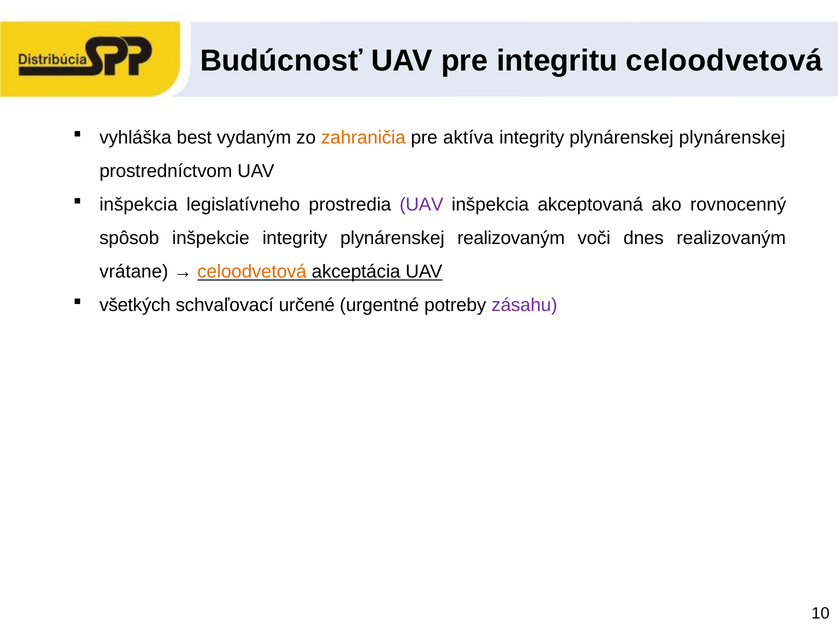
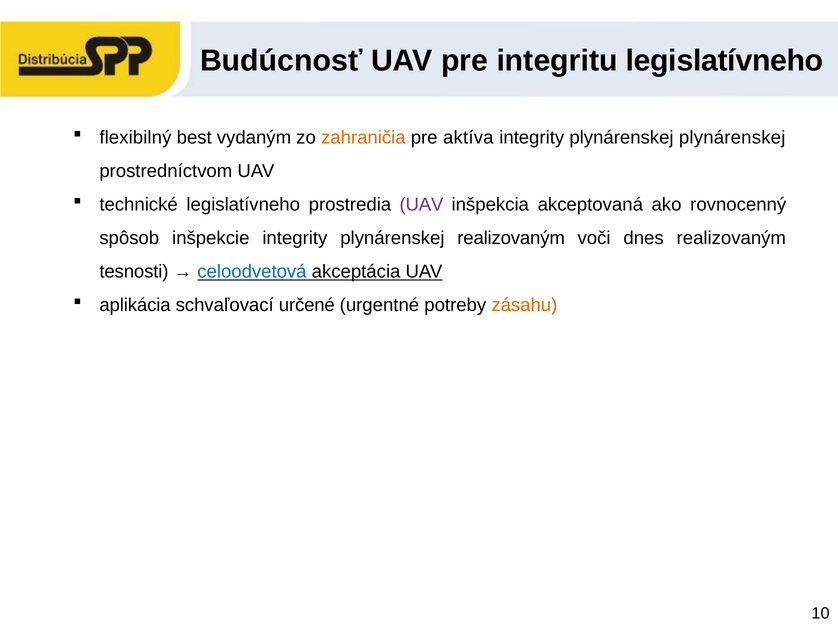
integritu celoodvetová: celoodvetová -> legislatívneho (725, 61)
vyhláška: vyhláška -> flexibilný (135, 137)
inšpekcia: inšpekcia -> technické (139, 204)
vrátane: vrátane -> tesnosti (134, 271)
celoodvetová colour: orange -> blue (252, 271)
všetkých: všetkých -> aplikácia (135, 305)
zásahu colour: purple -> orange (524, 305)
